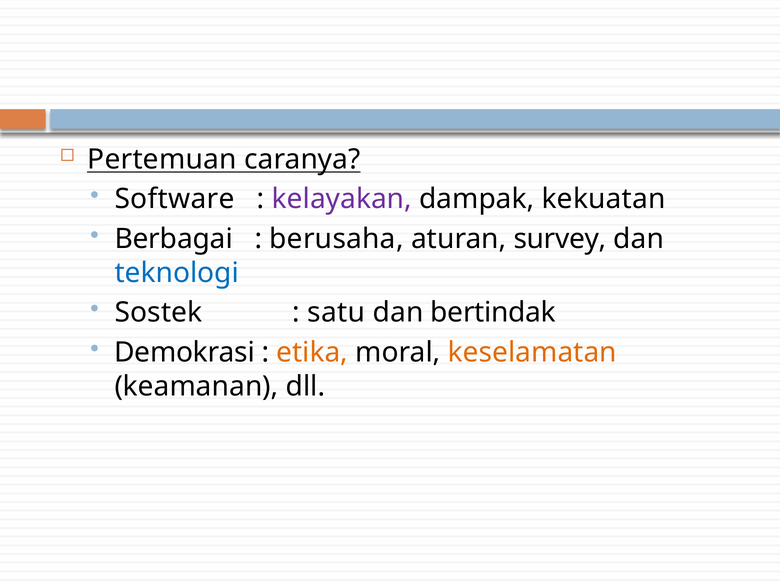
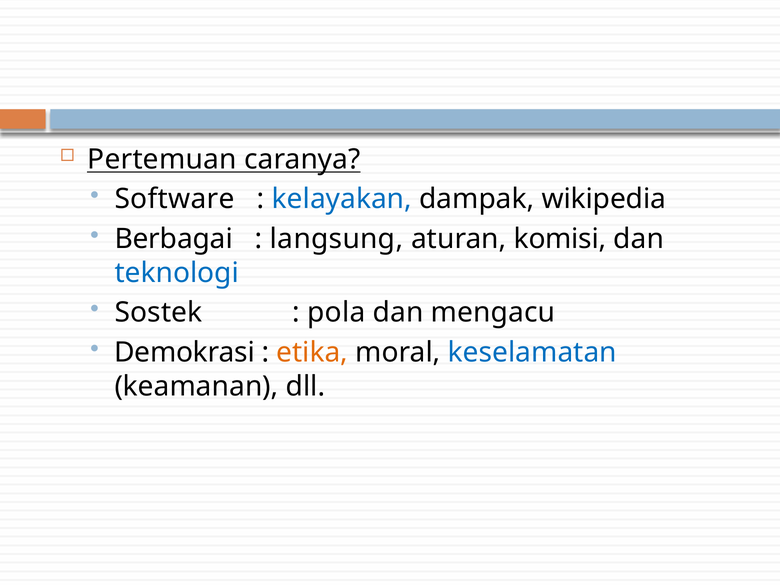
kelayakan colour: purple -> blue (342, 199)
kekuatan: kekuatan -> wikipedia (604, 199)
berusaha: berusaha -> langsung (336, 239)
survey: survey -> komisi (560, 239)
satu: satu -> pola (336, 313)
bertindak: bertindak -> mengacu (493, 313)
keselamatan colour: orange -> blue (532, 352)
